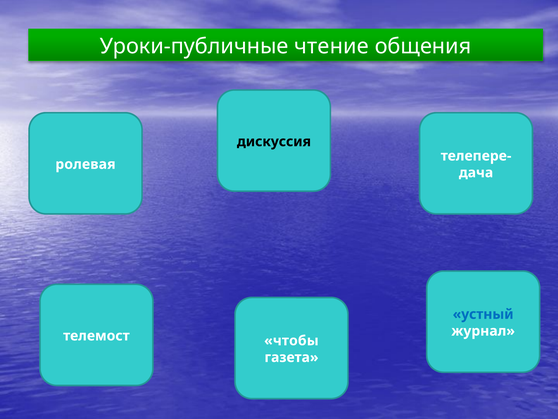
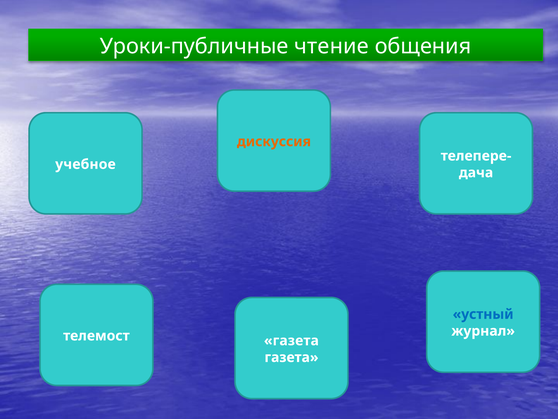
дискуссия colour: black -> orange (274, 141)
ролевая: ролевая -> учебное (85, 164)
телемост чтобы: чтобы -> газета (291, 340)
